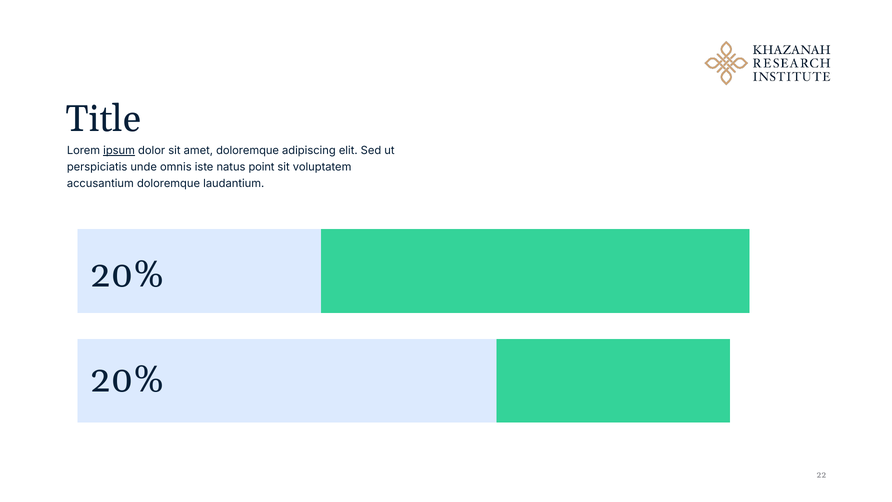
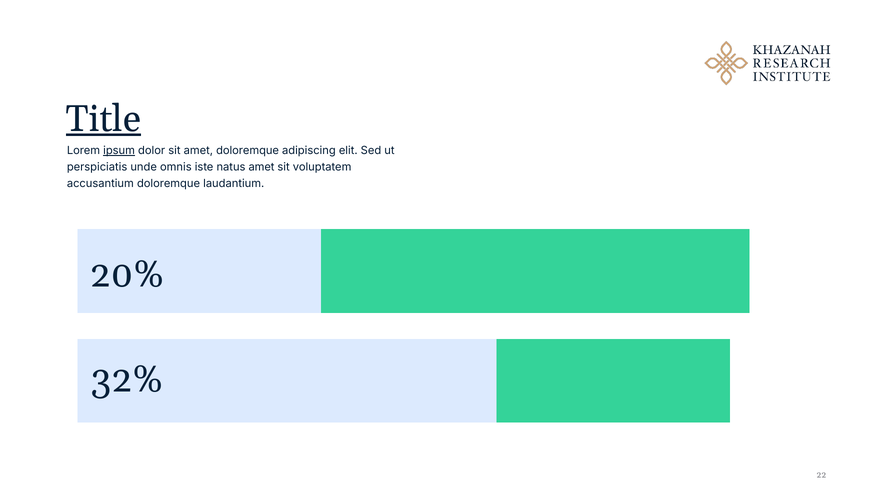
Title underline: none -> present (103, 119)
natus point: point -> amet (262, 167)
20%: 20% -> 32% (127, 380)
